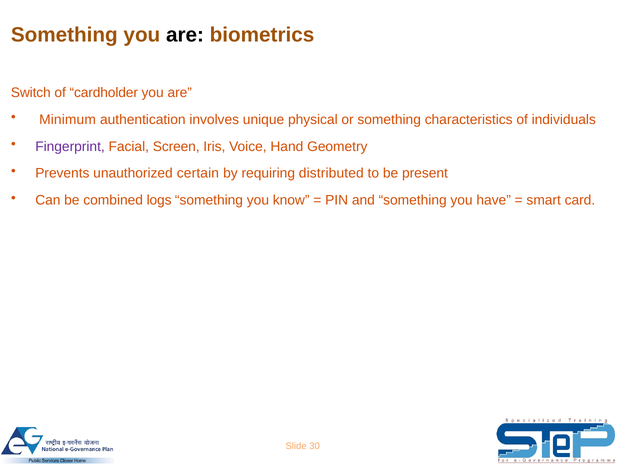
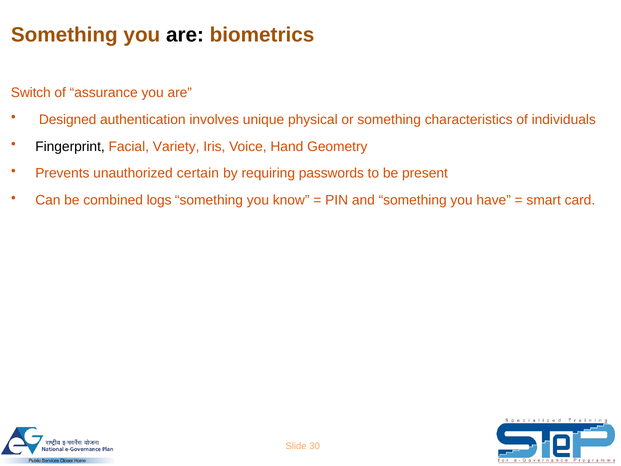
cardholder: cardholder -> assurance (104, 93)
Minimum: Minimum -> Designed (68, 120)
Fingerprint colour: purple -> black (70, 146)
Screen: Screen -> Variety (176, 146)
distributed: distributed -> passwords (331, 173)
